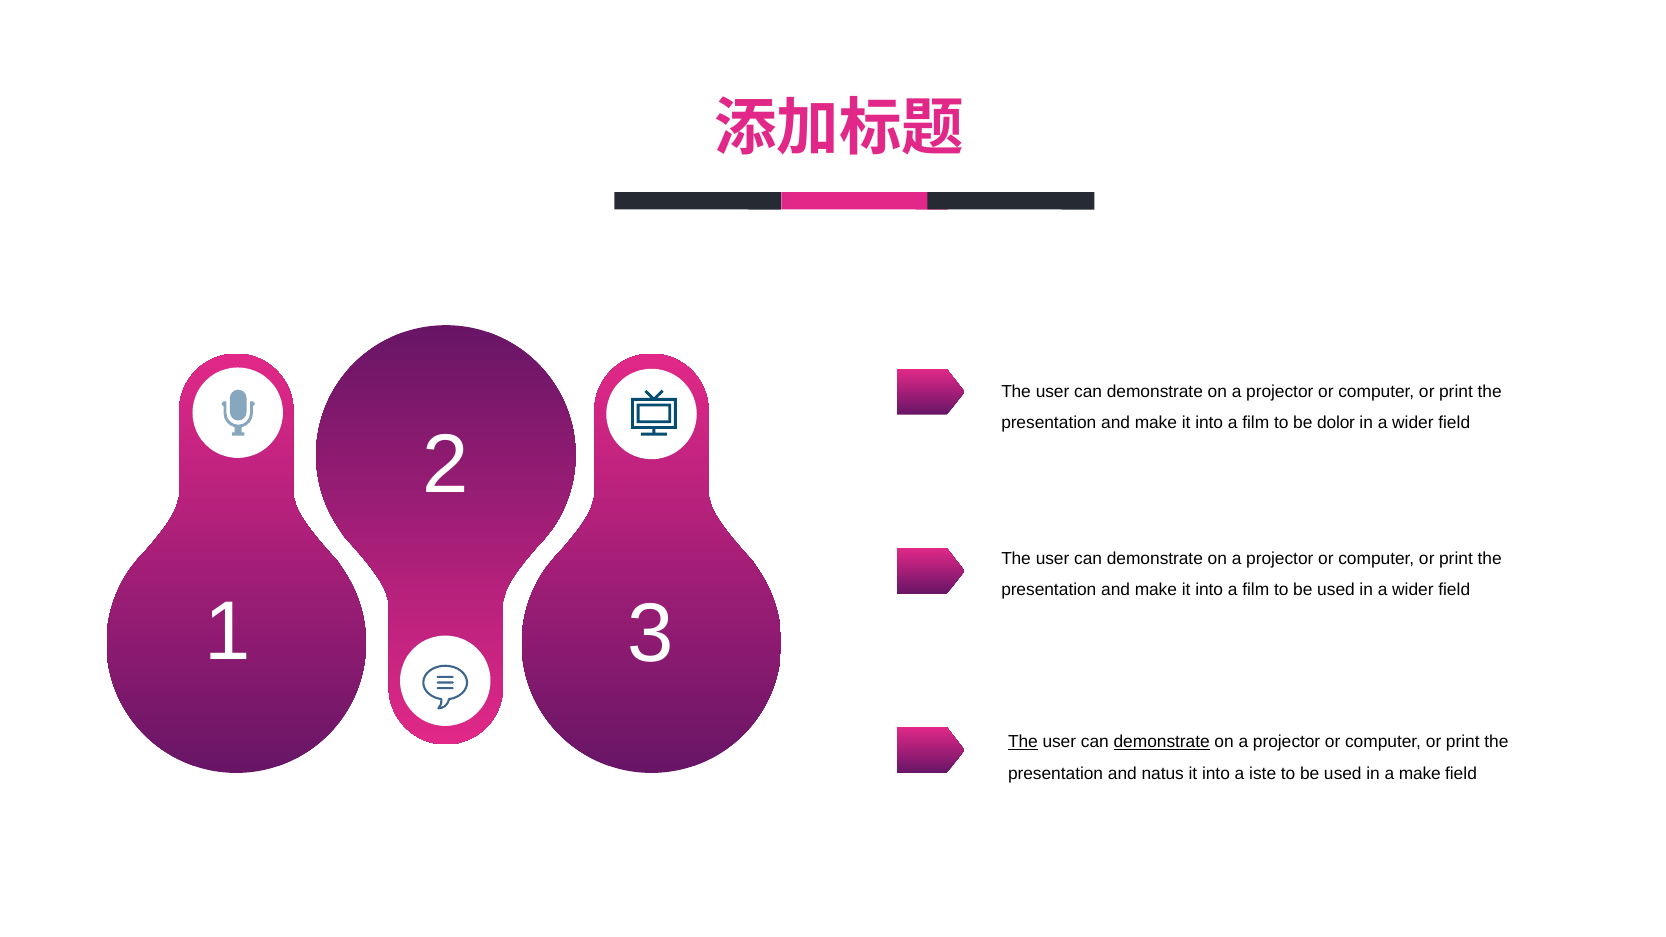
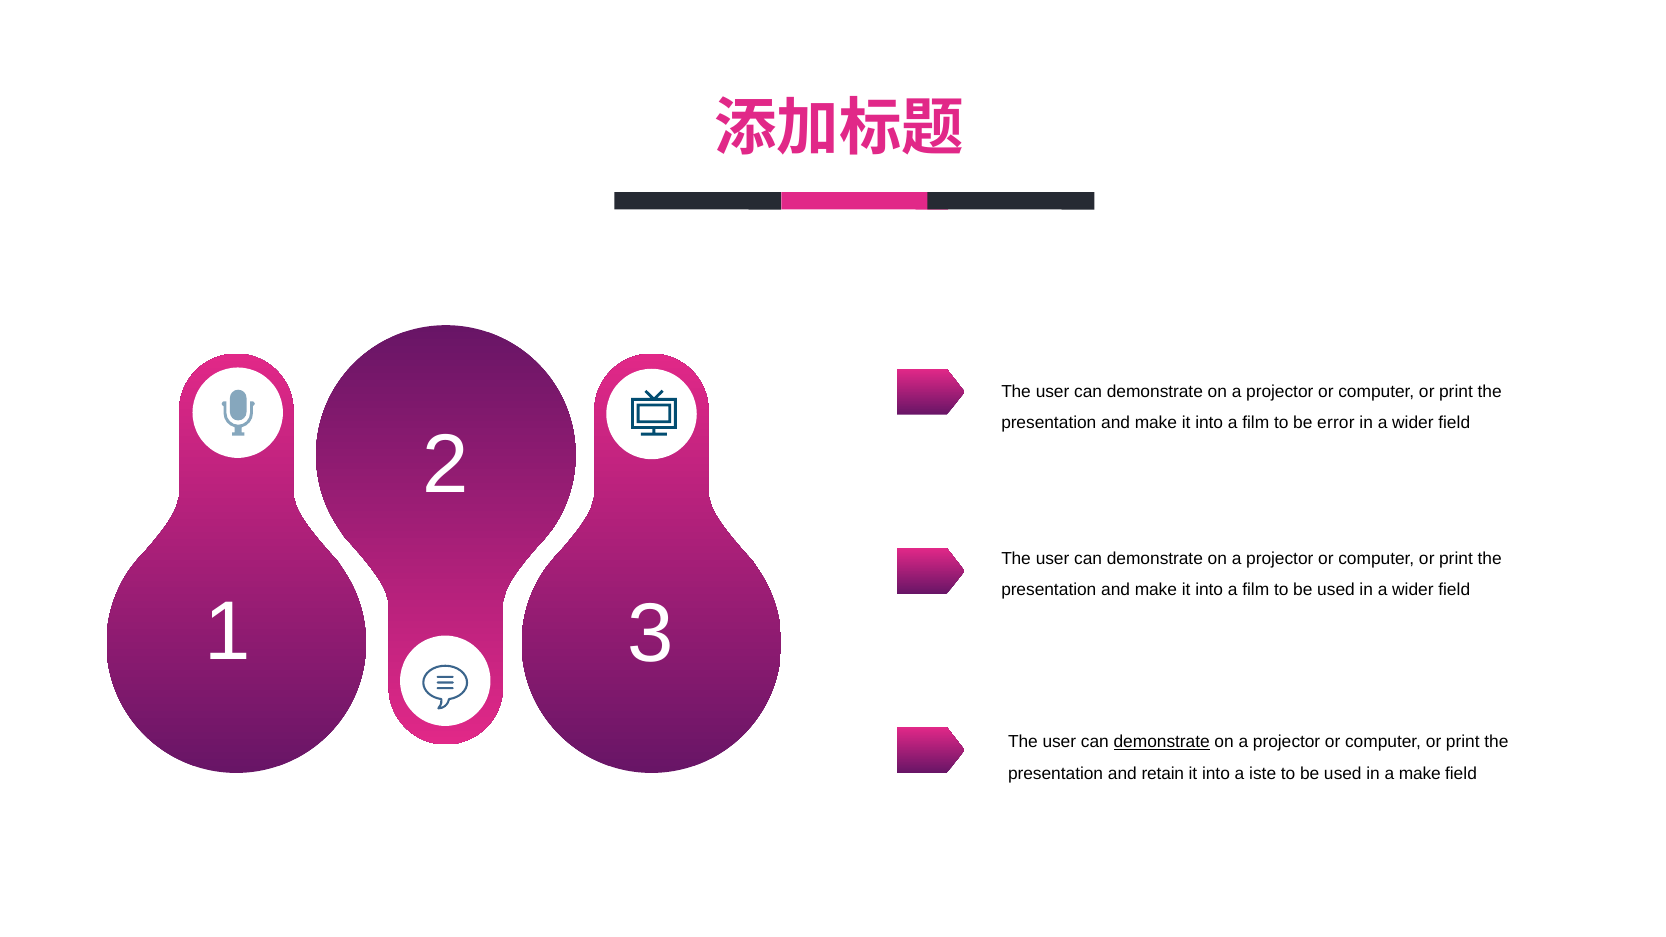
dolor: dolor -> error (1336, 423)
The underline: present -> none (1023, 742)
natus: natus -> retain (1163, 773)
